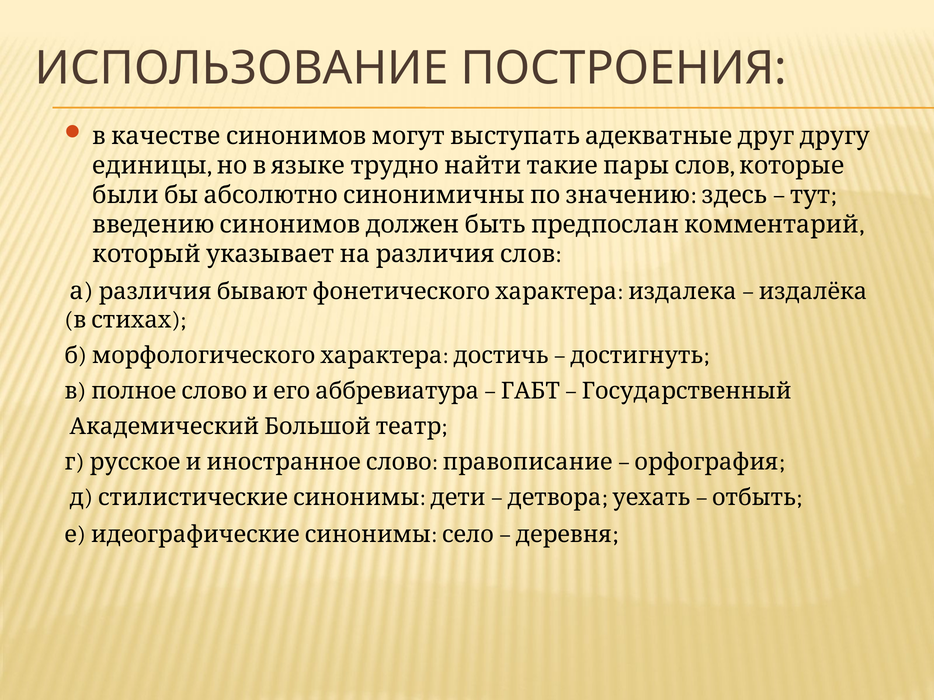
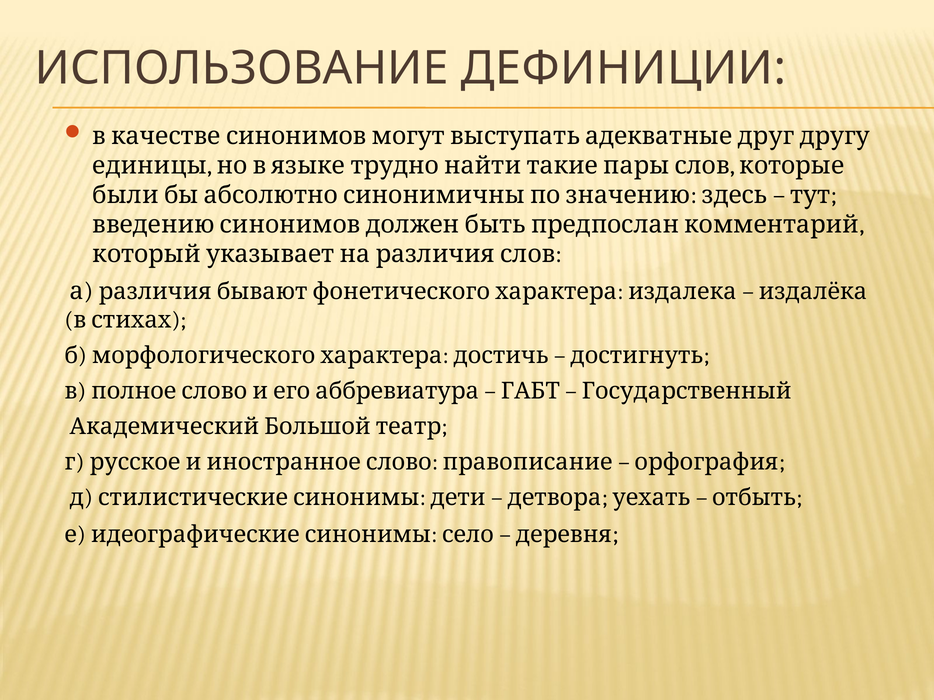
ПОСТРОЕНИЯ: ПОСТРОЕНИЯ -> ДЕФИНИЦИИ (624, 69)
